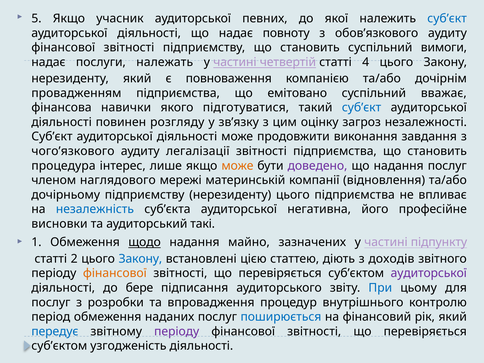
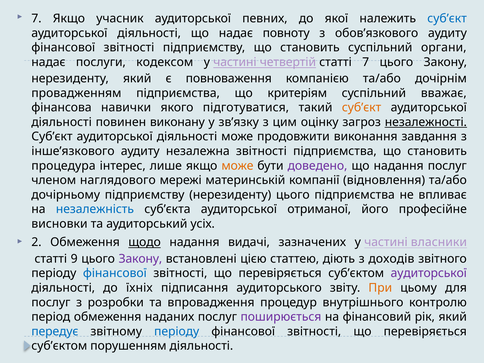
5: 5 -> 7 (36, 19)
вимоги: вимоги -> органи (444, 48)
належать: належать -> кодексом (165, 62)
статті 4: 4 -> 7 (366, 62)
емітовано: емітовано -> критеріям (297, 93)
суб’єкт colour: blue -> orange (362, 108)
розгляду: розгляду -> виконану (177, 122)
незалежності underline: none -> present (426, 122)
чого’язкового: чого’язкового -> інше’язкового (73, 151)
легалізації: легалізації -> незалежна (198, 151)
негативна: негативна -> отриманої (319, 209)
такі: такі -> усіх (203, 224)
1: 1 -> 2 (36, 242)
майно: майно -> видачі (249, 242)
підпункту: підпункту -> власники (439, 242)
2: 2 -> 9 (74, 259)
Закону colour: blue -> purple (140, 259)
фінансової colour: orange -> blue (115, 273)
бере: бере -> їхніх (139, 288)
При colour: blue -> orange (380, 288)
поширюється colour: blue -> purple (281, 317)
періоду colour: purple -> blue (177, 331)
узгодженість: узгодженість -> порушенням (128, 346)
